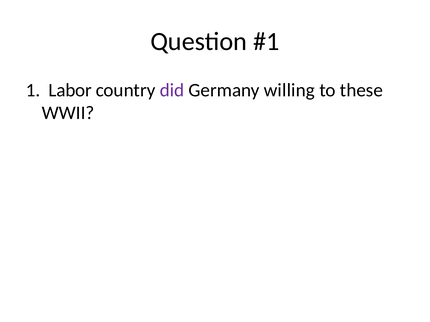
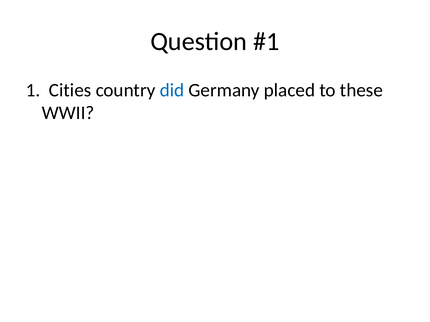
Labor: Labor -> Cities (70, 90)
did colour: purple -> blue (172, 90)
willing: willing -> placed (289, 90)
